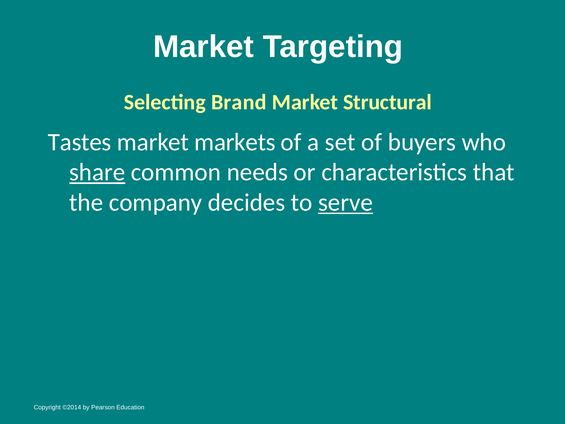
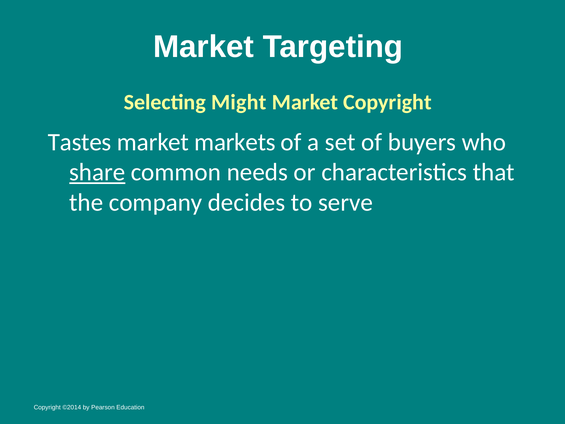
Brand: Brand -> Might (239, 102)
Market Structural: Structural -> Copyright (387, 102)
serve underline: present -> none (345, 202)
